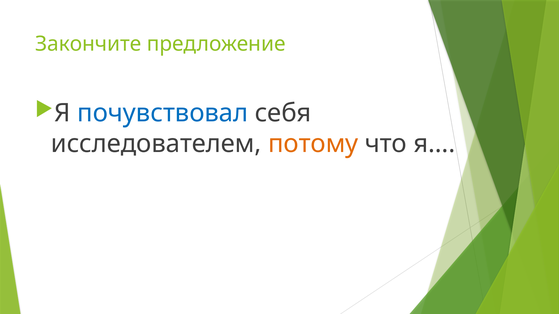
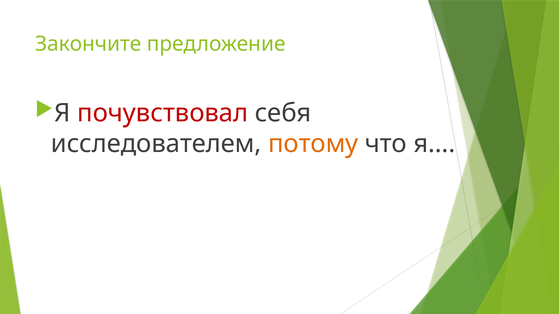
почувствовал colour: blue -> red (163, 113)
